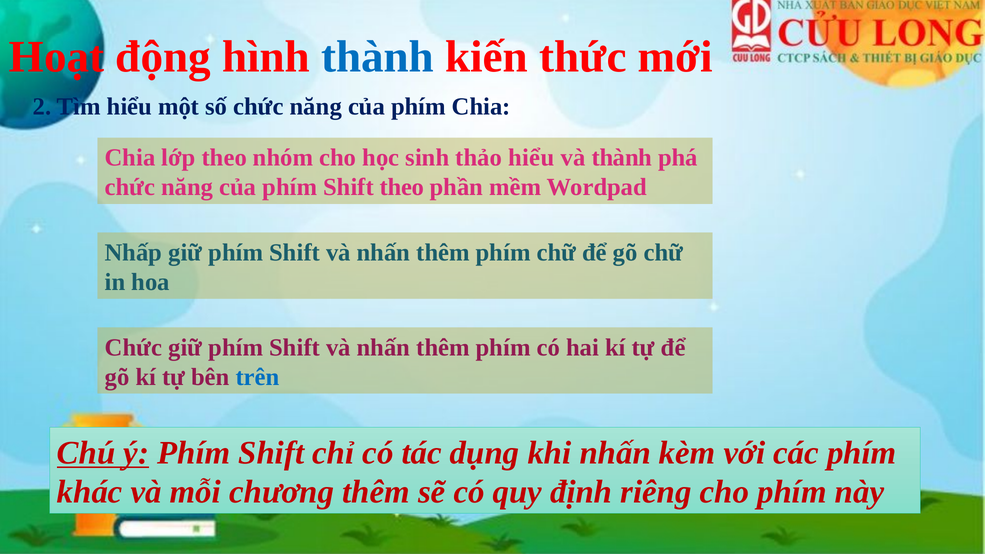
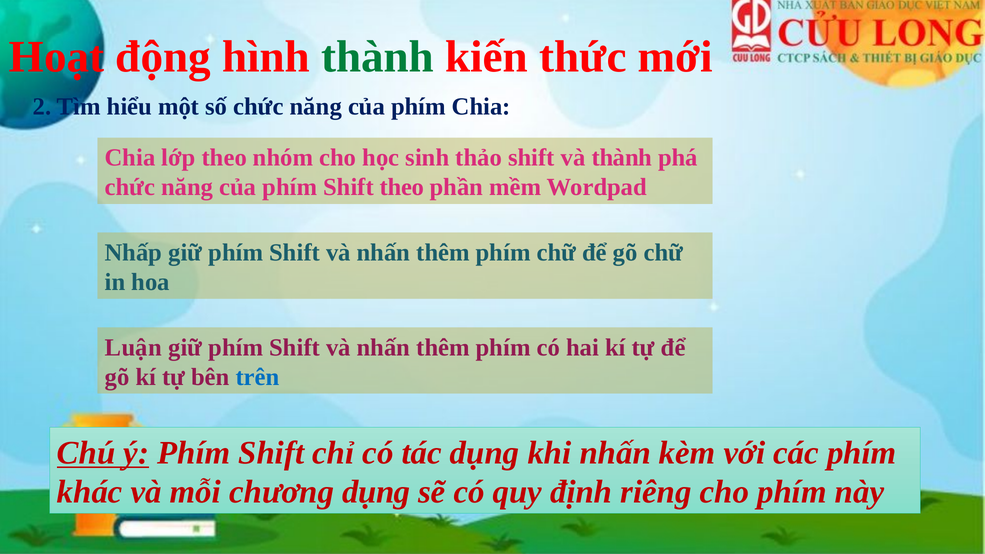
thành colour: blue -> green (378, 57)
thảo hiểu: hiểu -> shift (531, 158)
Chức: Chức -> Luận (133, 347)
chương thêm: thêm -> dụng (376, 492)
